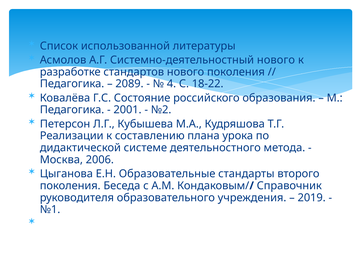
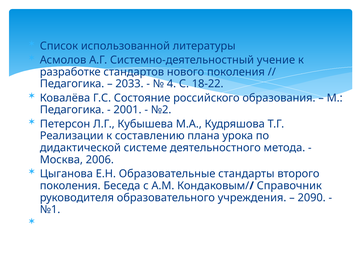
Системно-деятельностный нового: нового -> учение (276, 60)
2089: 2089 -> 2033 (129, 84)
2019: 2019 -> 2090 (312, 197)
